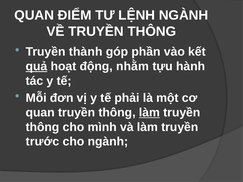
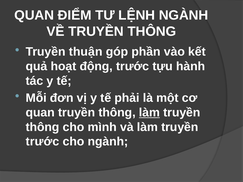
thành: thành -> thuận (86, 52)
quả underline: present -> none (37, 66)
động nhằm: nhằm -> trước (133, 66)
